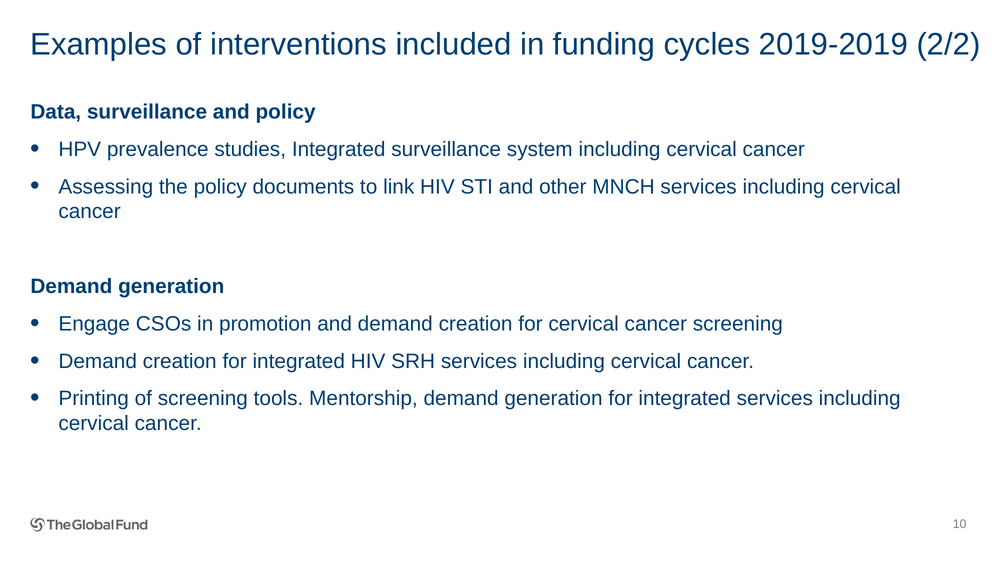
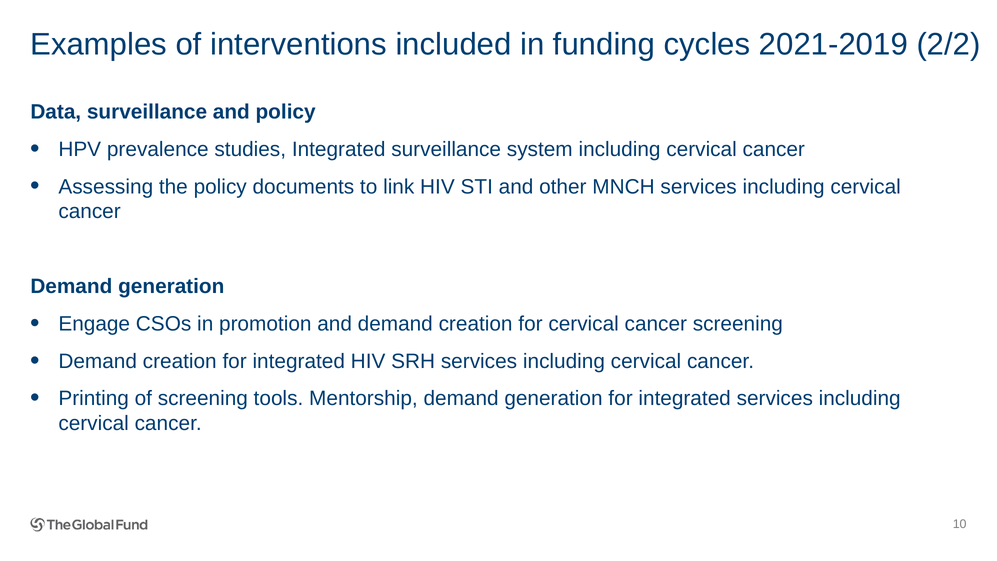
2019-2019: 2019-2019 -> 2021-2019 (833, 44)
